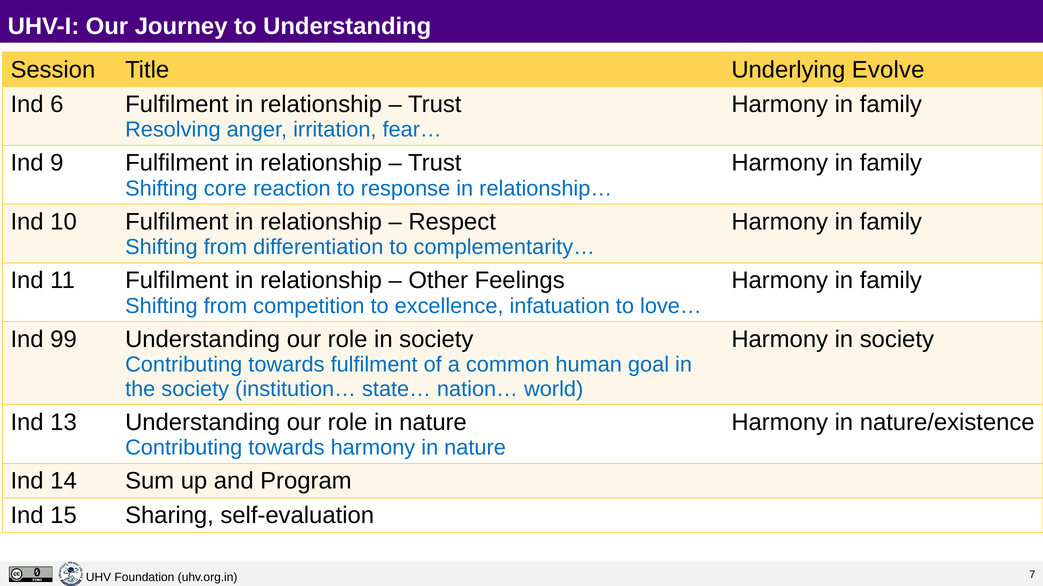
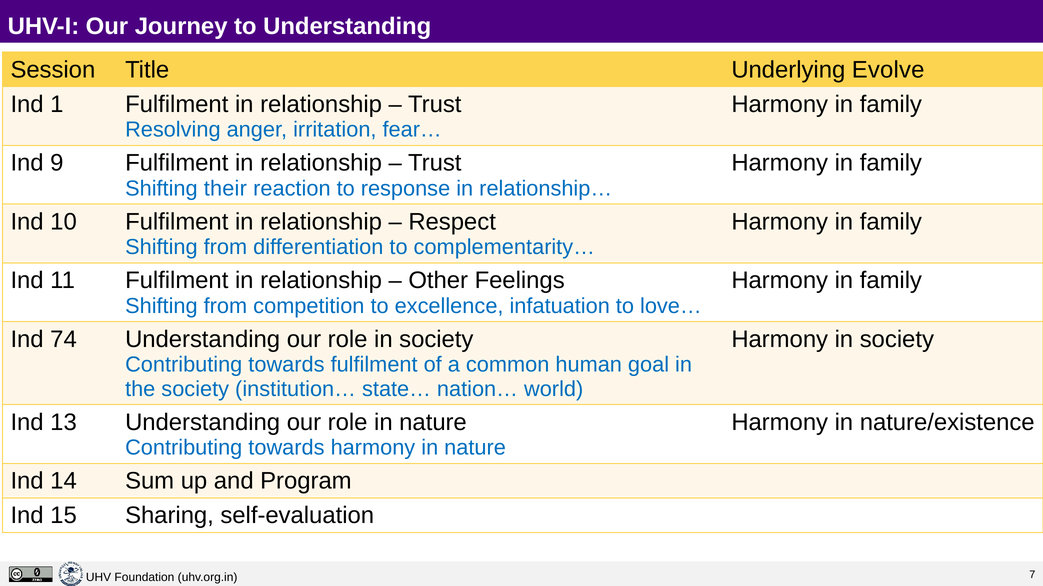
6: 6 -> 1 (57, 104)
core: core -> their (225, 189)
99: 99 -> 74 (64, 340)
